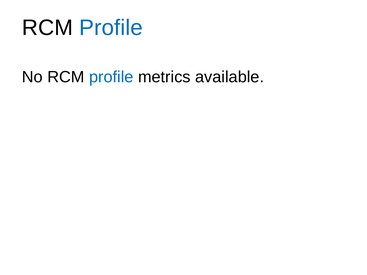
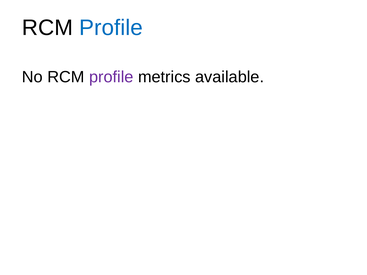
profile colour: blue -> purple (111, 77)
